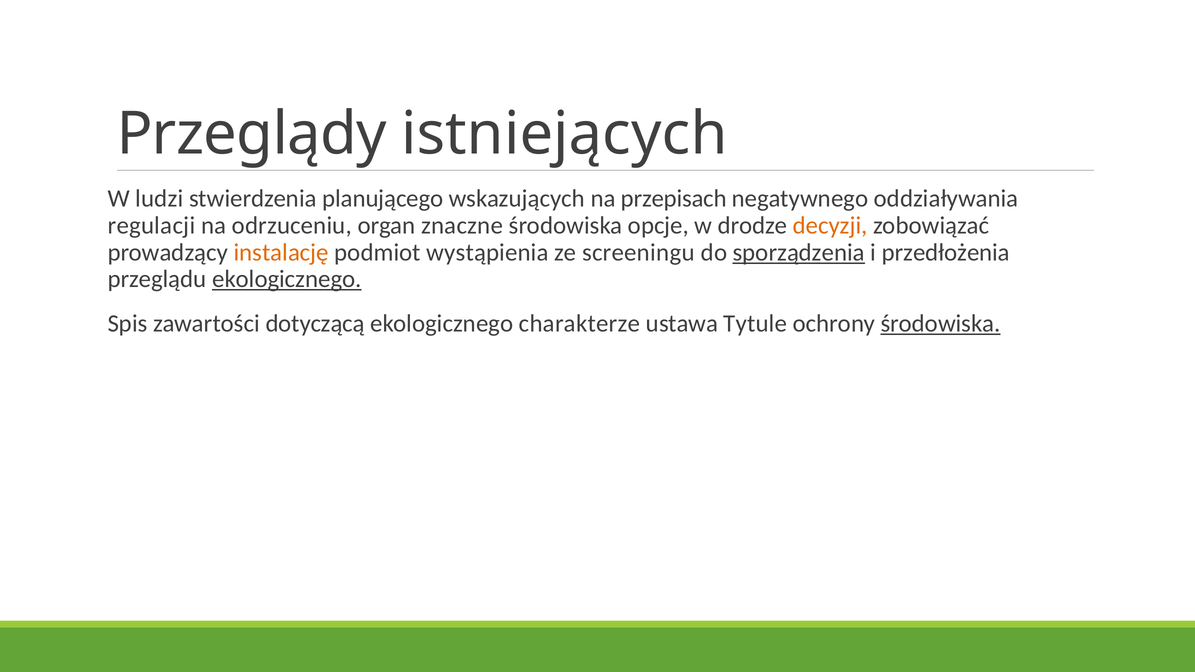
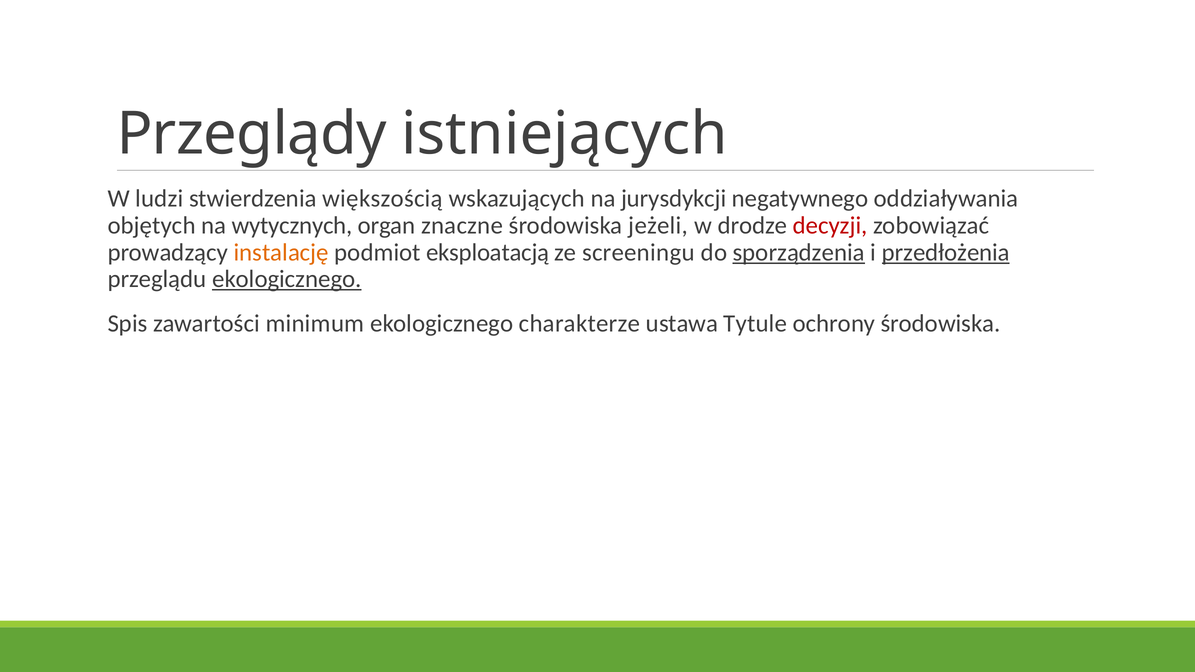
planującego: planującego -> większością (383, 199)
przepisach: przepisach -> jurysdykcji (674, 199)
regulacji: regulacji -> objętych (152, 226)
odrzuceniu: odrzuceniu -> wytycznych (292, 226)
opcje: opcje -> jeżeli (658, 226)
decyzji colour: orange -> red (830, 226)
wystąpienia: wystąpienia -> eksploatacją (488, 252)
przedłożenia underline: none -> present (946, 252)
dotyczącą: dotyczącą -> minimum (315, 324)
środowiska underline: present -> none (941, 324)
